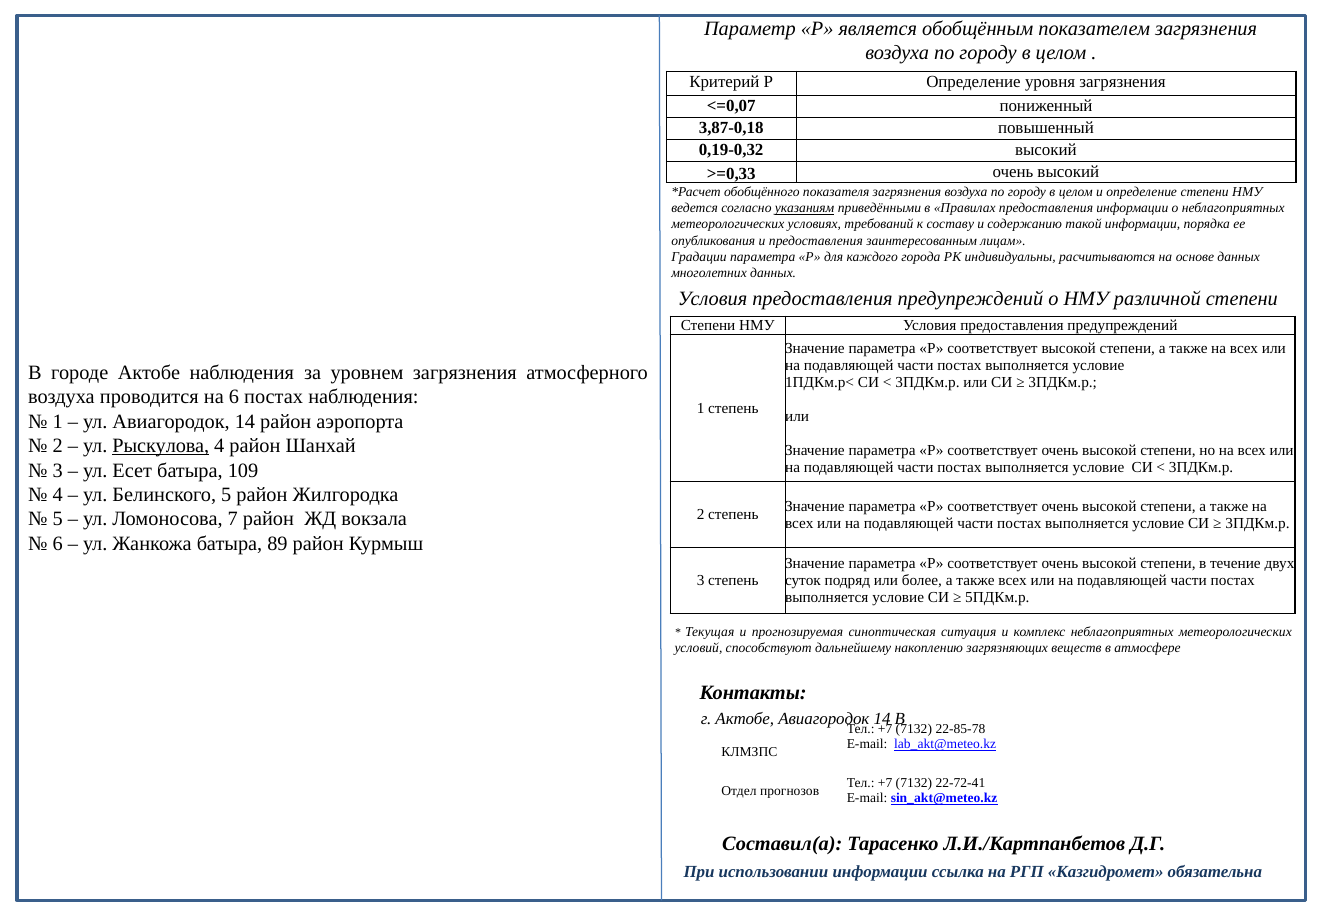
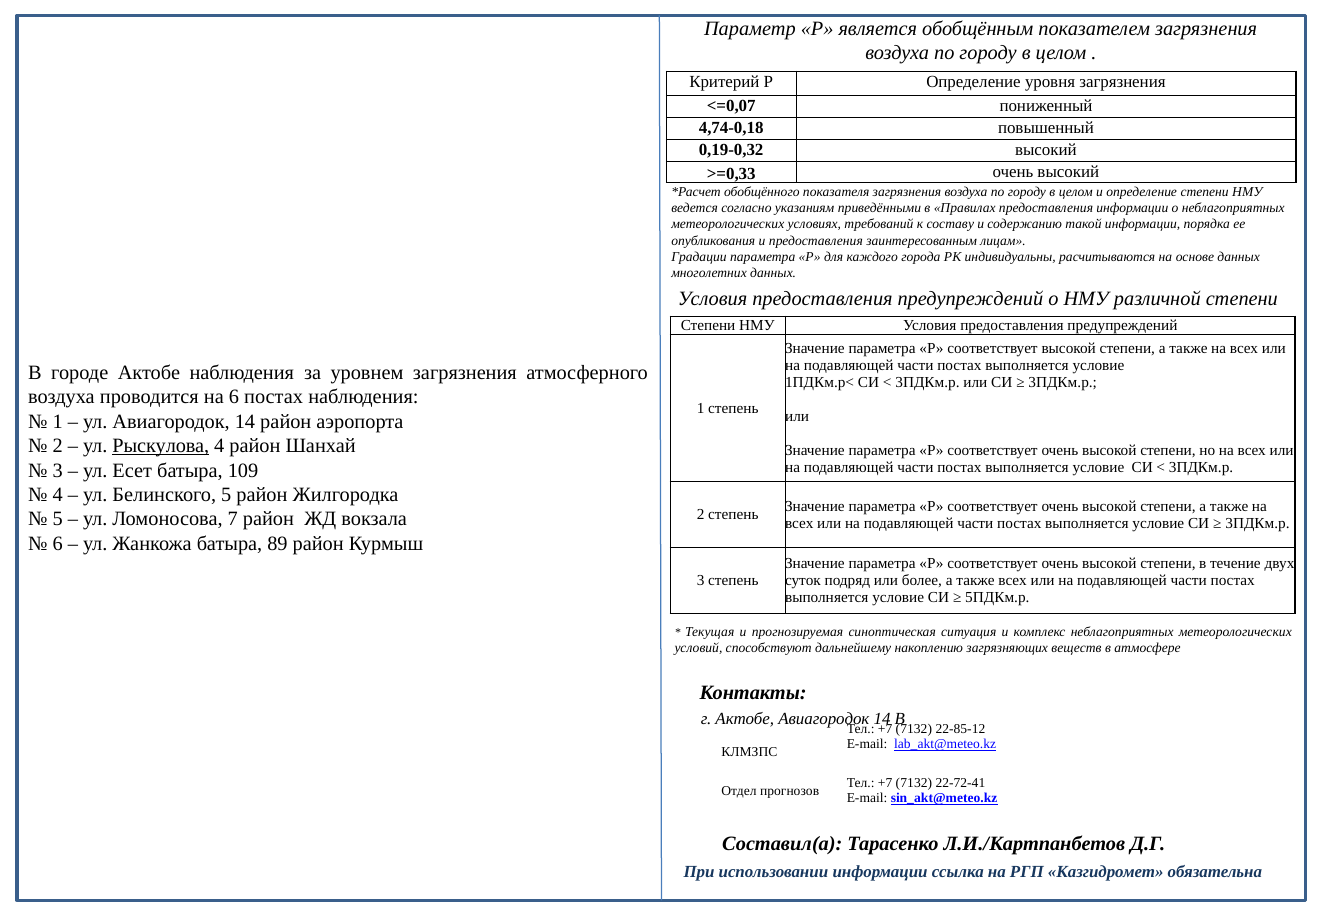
3,87-0,18: 3,87-0,18 -> 4,74-0,18 (731, 128)
указаниям underline: present -> none (805, 208)
22-85-78: 22-85-78 -> 22-85-12 (960, 729)
